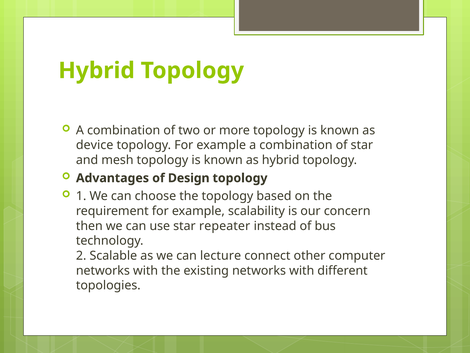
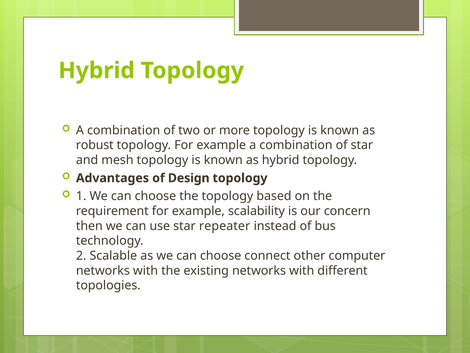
device: device -> robust (95, 145)
as we can lecture: lecture -> choose (221, 255)
